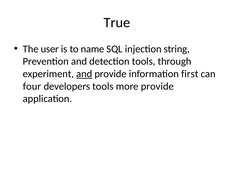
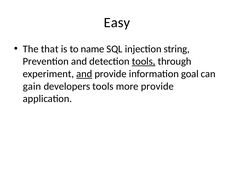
True: True -> Easy (117, 23)
user: user -> that (50, 49)
tools underline: none -> present (144, 62)
first: first -> goal (190, 74)
four: four -> gain (32, 87)
